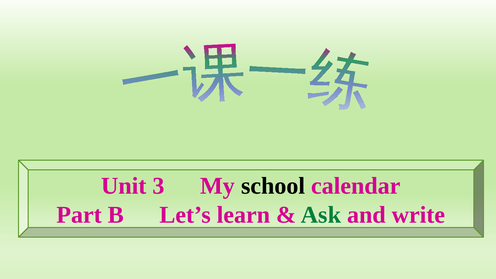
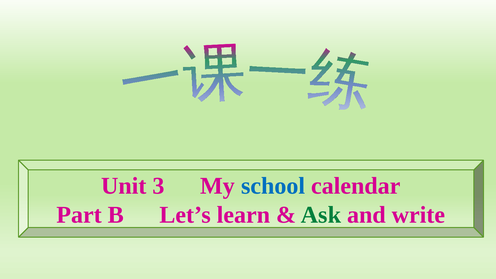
school colour: black -> blue (273, 186)
